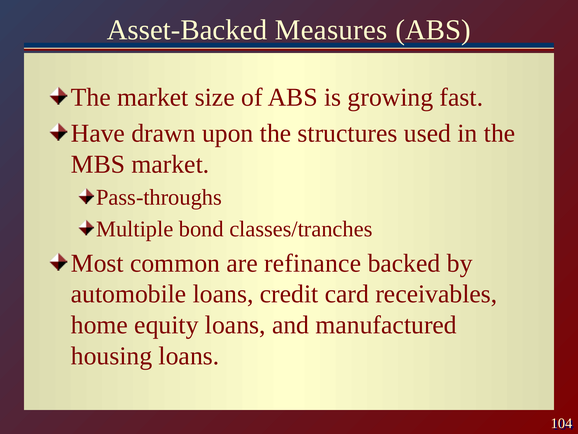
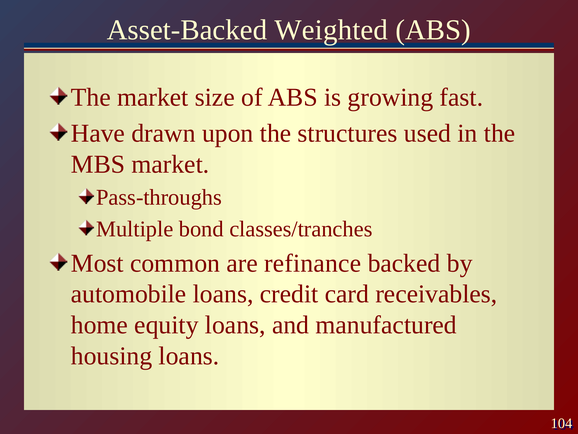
Measures: Measures -> Weighted (331, 30)
